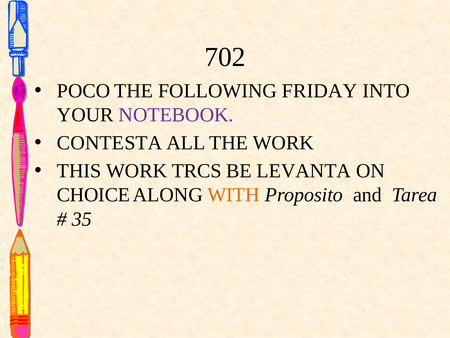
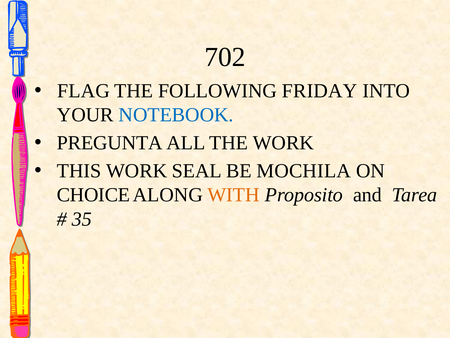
POCO: POCO -> FLAG (84, 91)
NOTEBOOK colour: purple -> blue (176, 115)
CONTESTA: CONTESTA -> PREGUNTA (110, 143)
TRCS: TRCS -> SEAL (197, 171)
LEVANTA: LEVANTA -> MOCHILA (304, 171)
